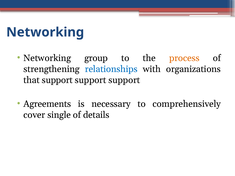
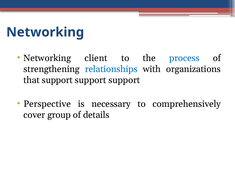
group: group -> client (96, 58)
process colour: orange -> blue (184, 58)
Agreements: Agreements -> Perspective (47, 104)
single: single -> group (59, 115)
